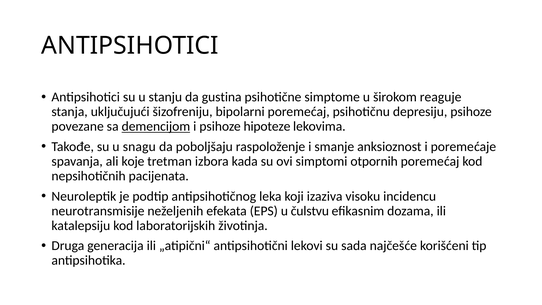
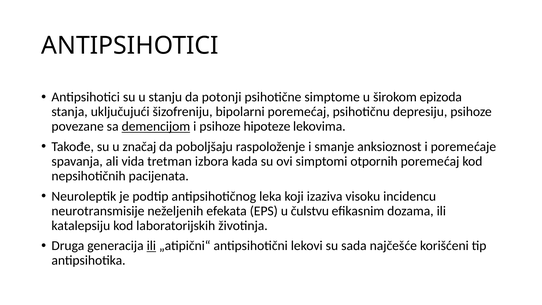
gustina: gustina -> potonji (222, 97)
reaguje: reaguje -> epizoda (441, 97)
snagu: snagu -> značaj (139, 147)
koje: koje -> vida (133, 161)
ili underline: none -> present (151, 246)
